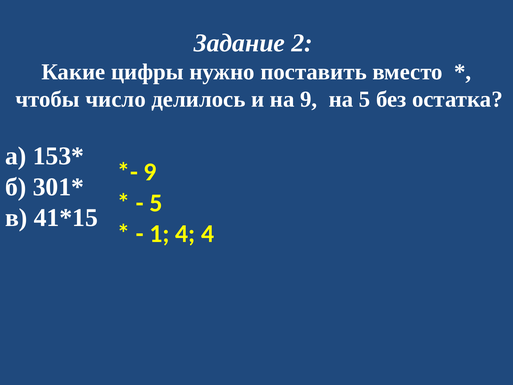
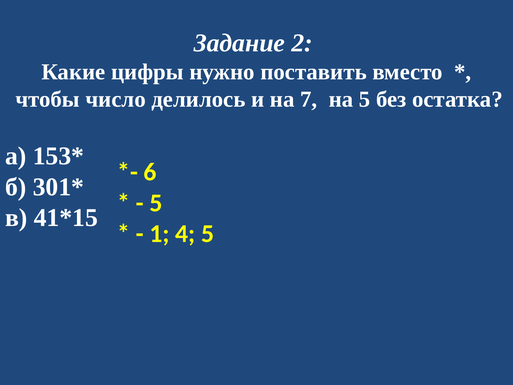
на 9: 9 -> 7 (309, 99)
9: 9 -> 6 (150, 172)
4 4: 4 -> 5 (208, 234)
